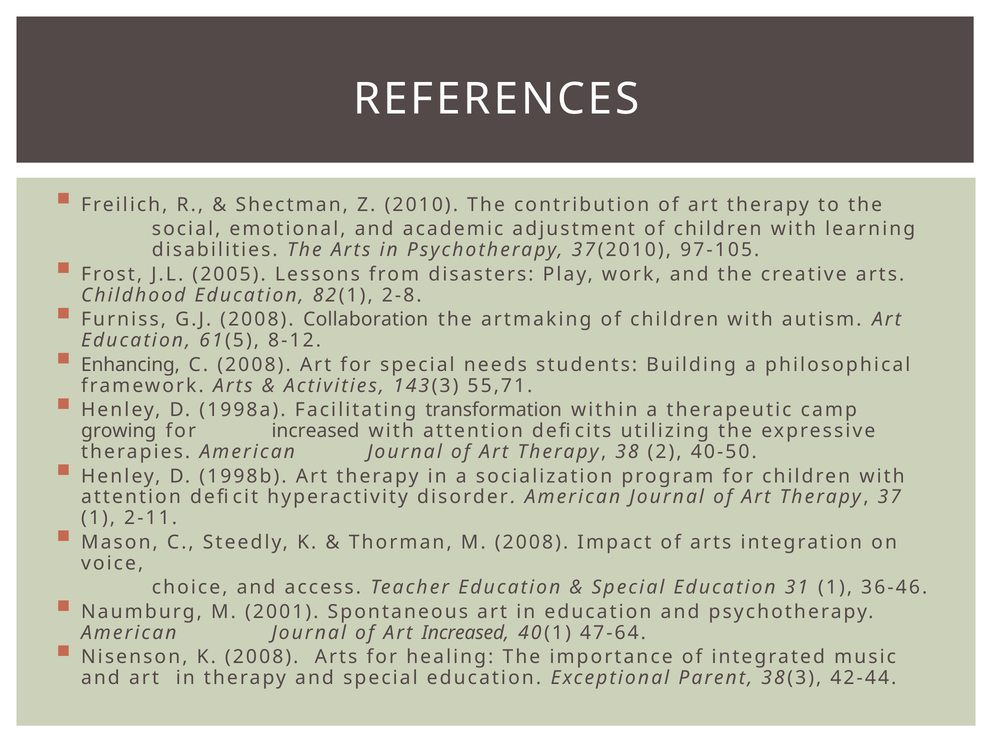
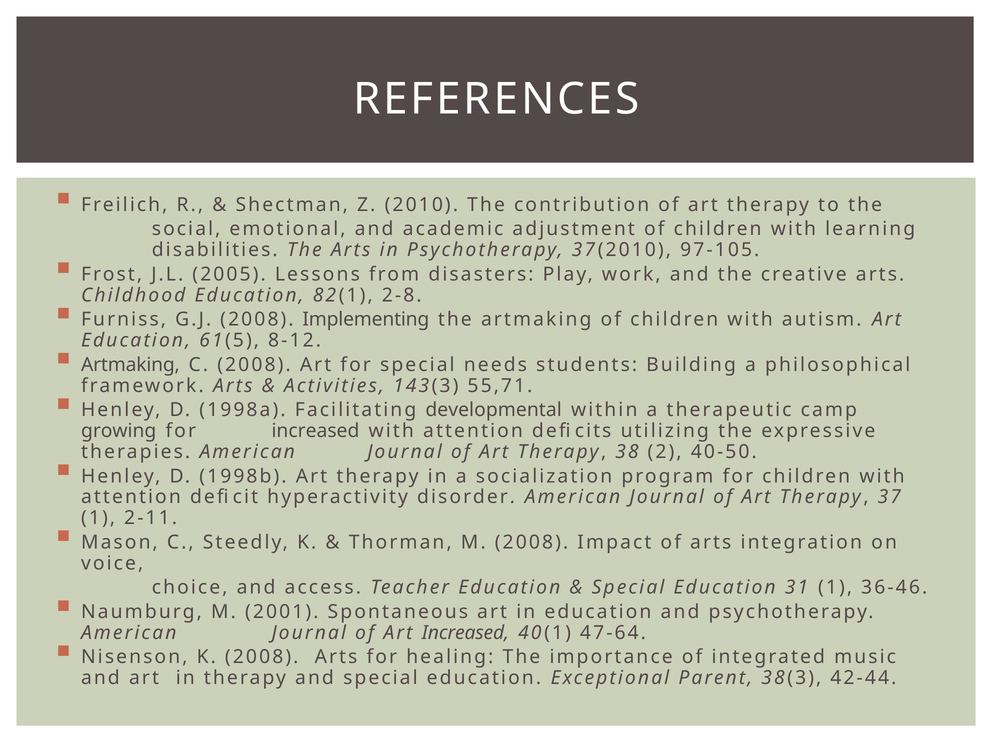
Collaboration: Collaboration -> Implementing (366, 319)
Enhancing: Enhancing -> Artmaking (130, 365)
transformation: transformation -> developmental (494, 410)
